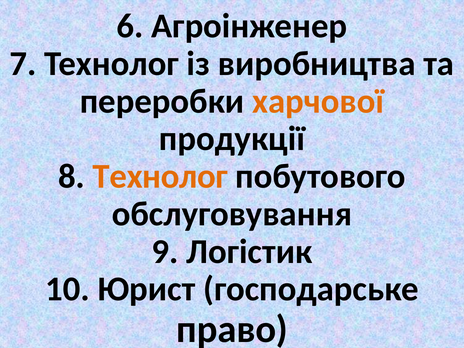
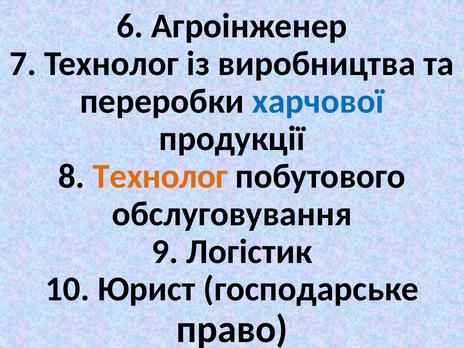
харчової colour: orange -> blue (318, 101)
